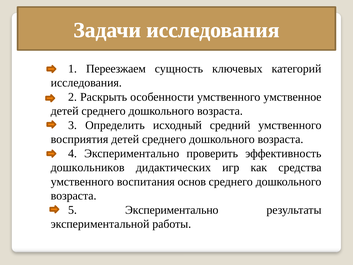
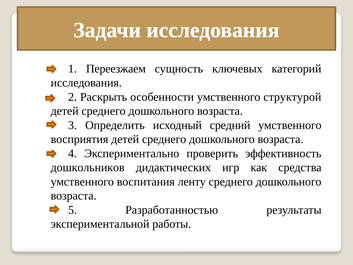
умственное: умственное -> структурой (292, 97)
основ: основ -> ленту (192, 182)
5 Экспериментально: Экспериментально -> Разработанностью (172, 210)
